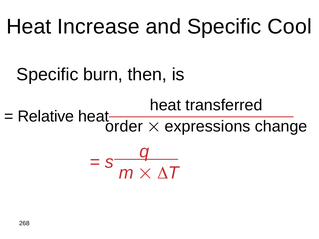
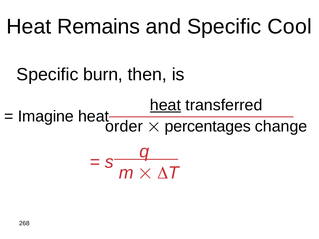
Increase: Increase -> Remains (99, 27)
heat underline: none -> present (165, 105)
Relative: Relative -> Imagine (46, 116)
expressions: expressions -> percentages (208, 127)
